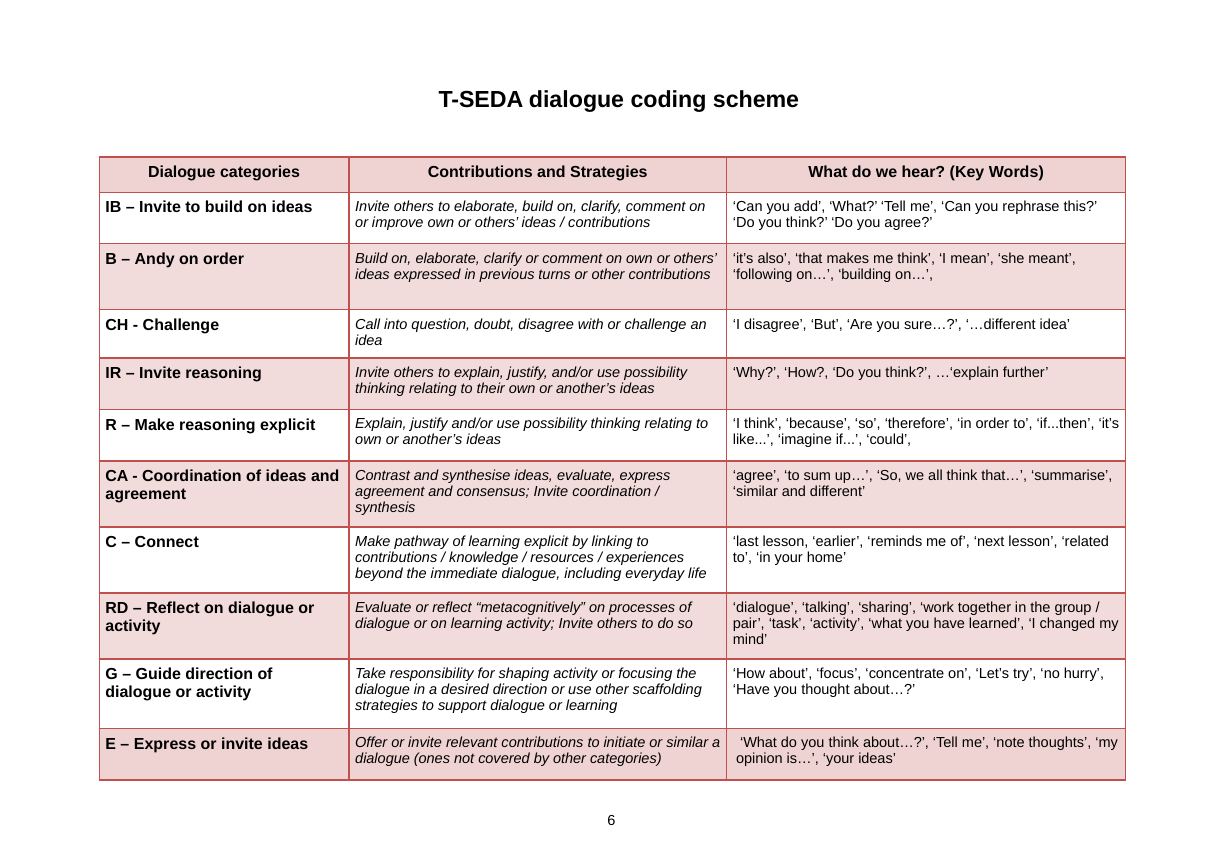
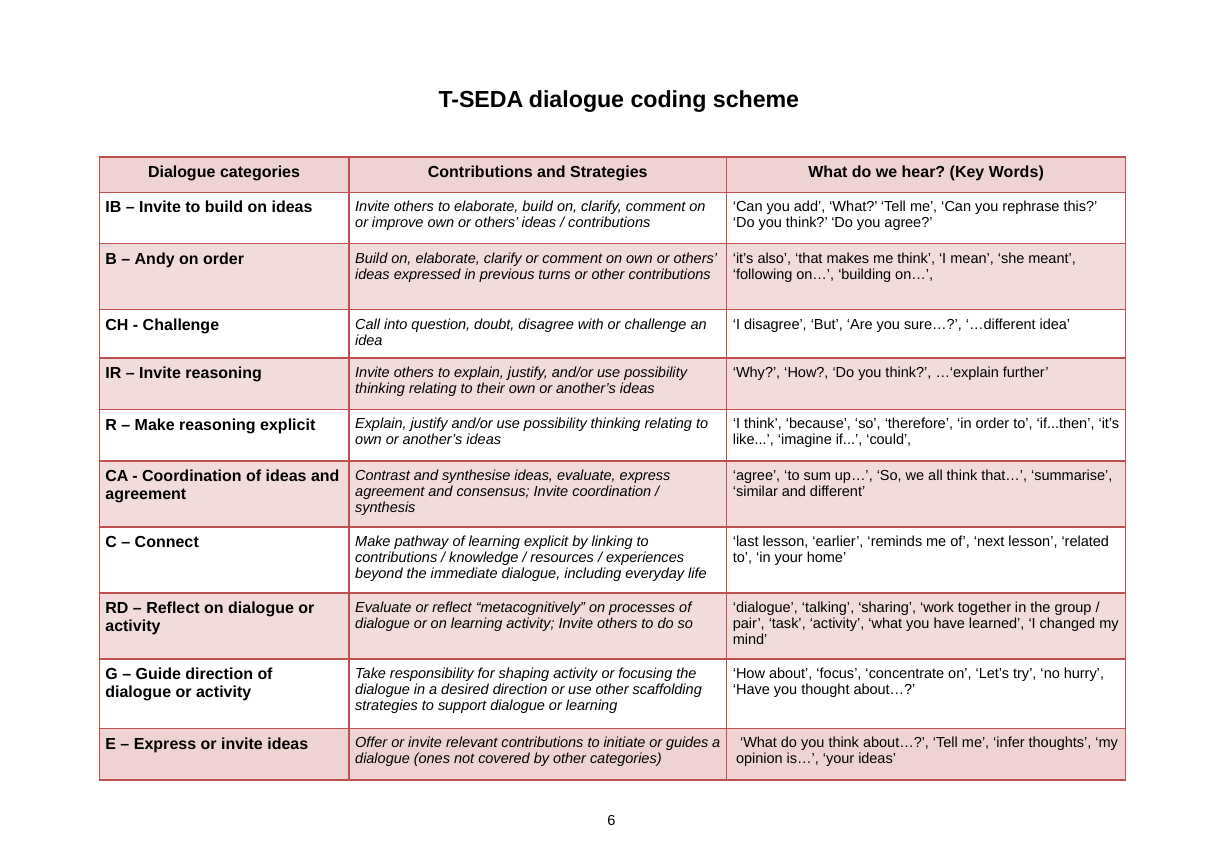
note: note -> infer (1009, 743)
or similar: similar -> guides (687, 743)
